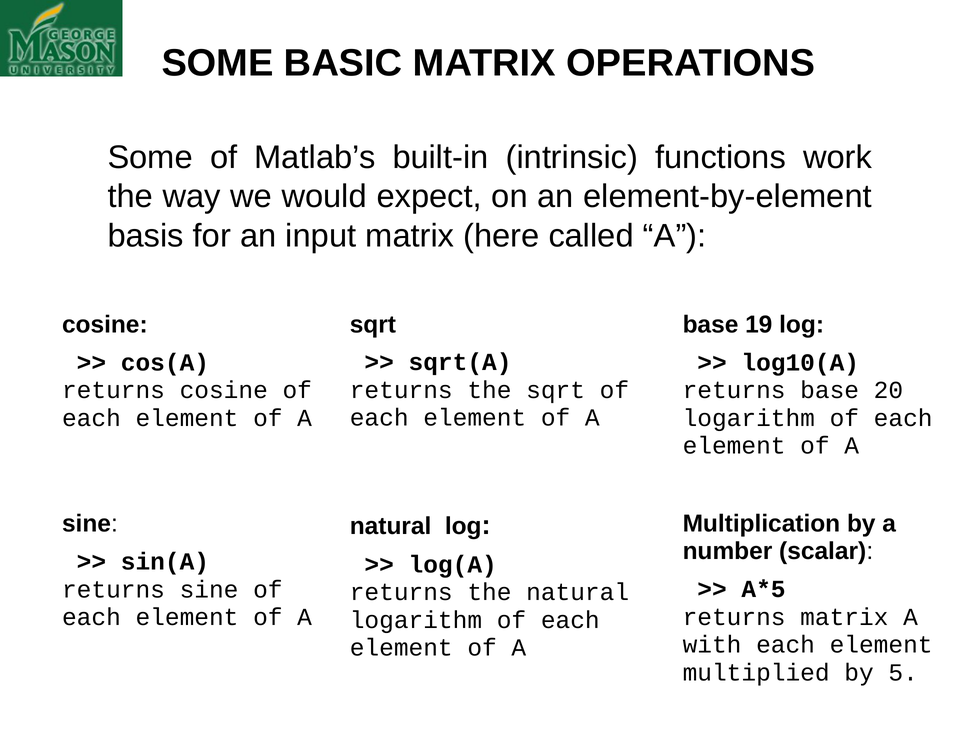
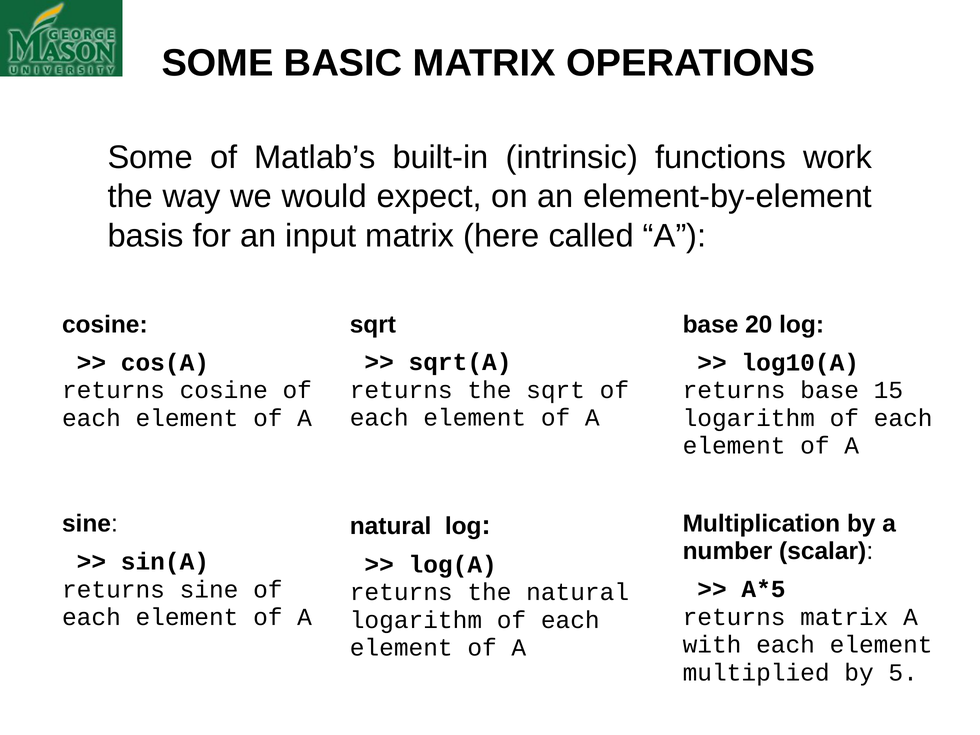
19: 19 -> 20 (759, 324)
20: 20 -> 15 (888, 390)
